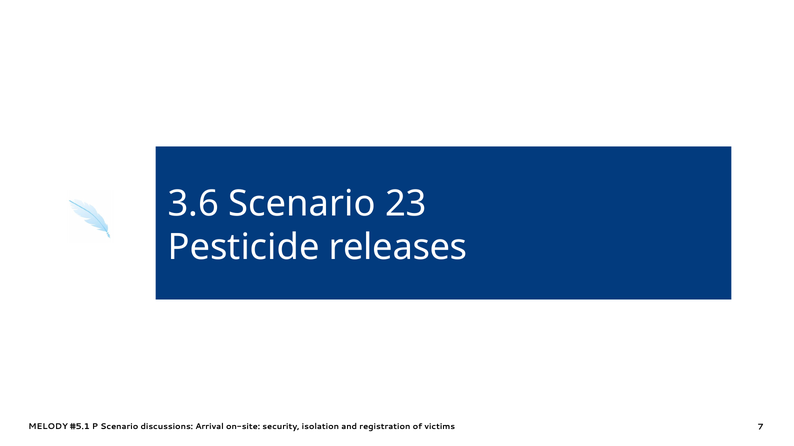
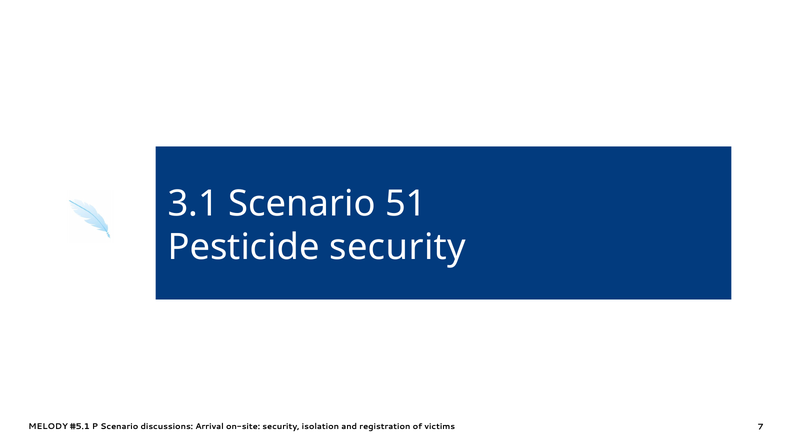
3.6: 3.6 -> 3.1 (193, 204)
23: 23 -> 51 (406, 204)
Pesticide releases: releases -> security (398, 248)
